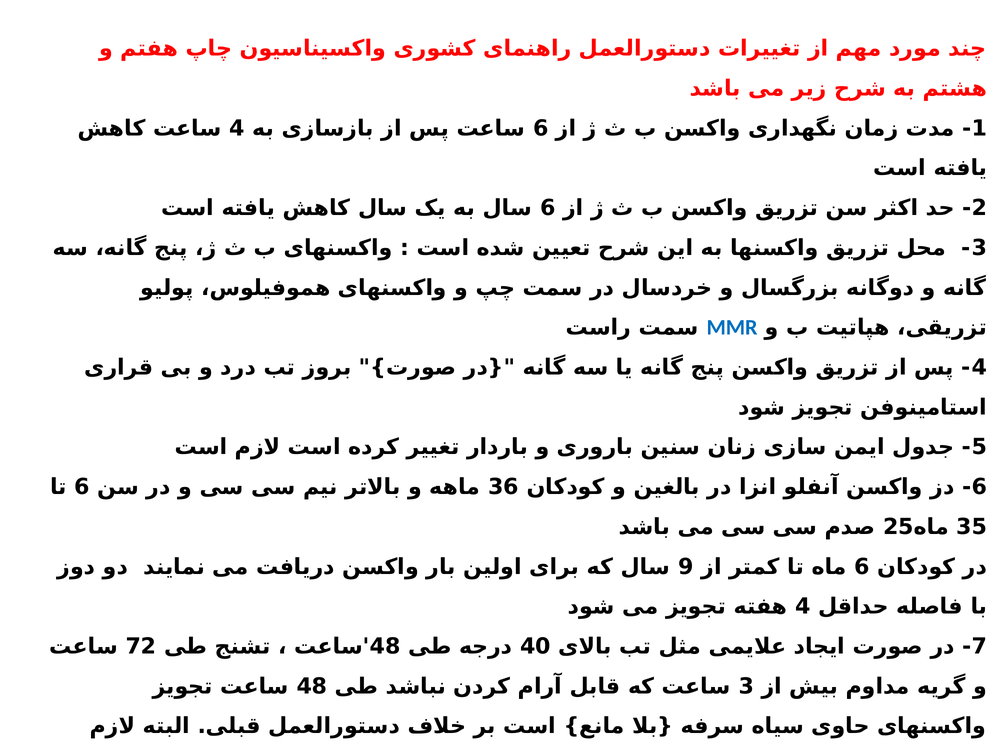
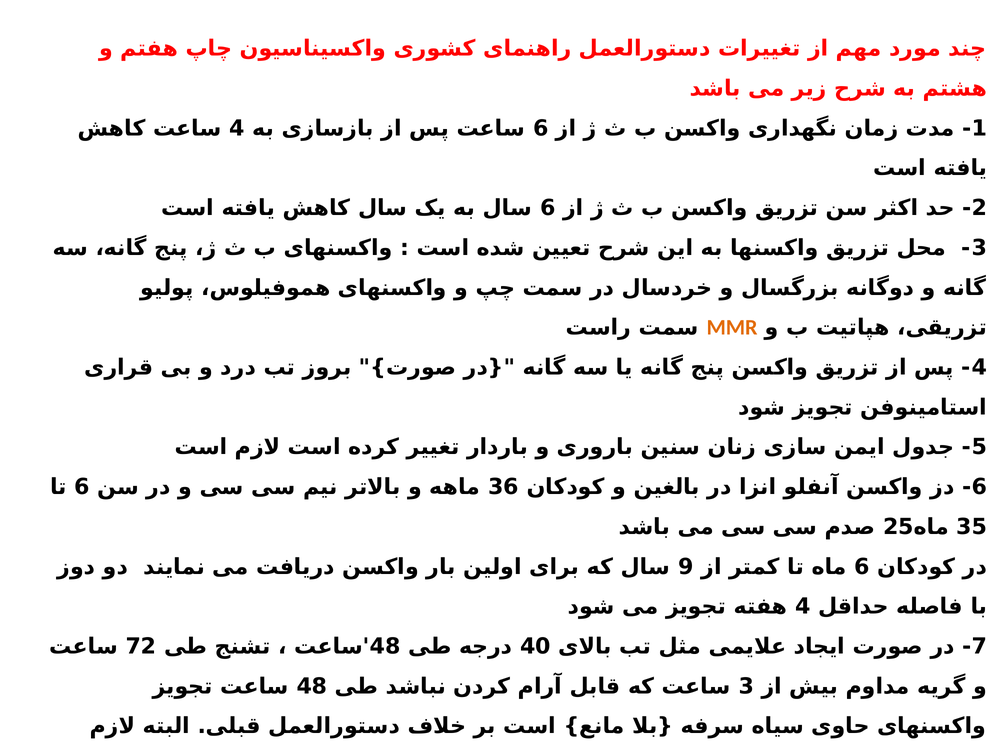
MMR colour: blue -> orange (732, 327)
